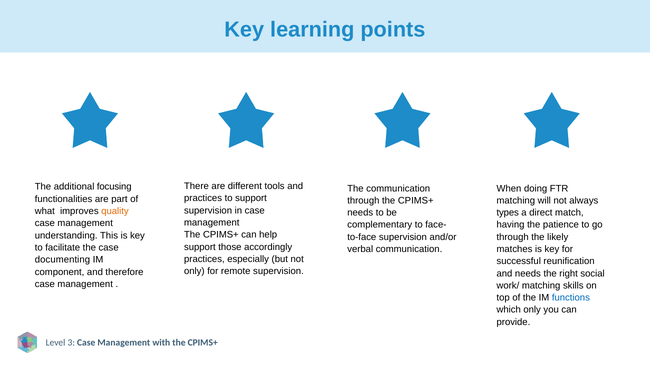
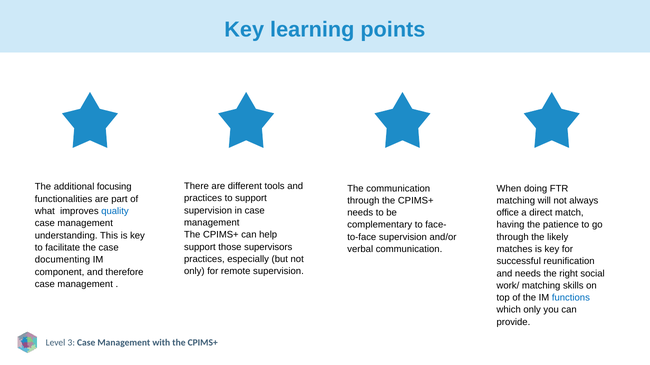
quality colour: orange -> blue (115, 212)
types: types -> office (508, 213)
accordingly: accordingly -> supervisors (268, 247)
